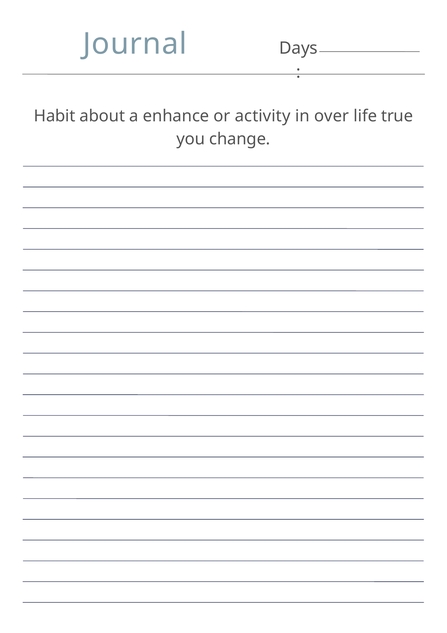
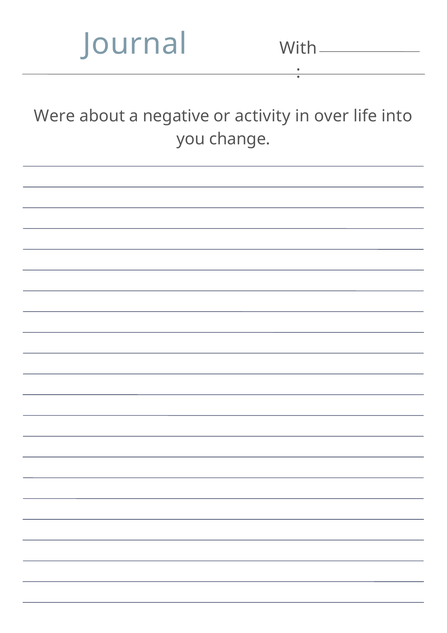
Days: Days -> With (298, 48)
Habit: Habit -> Were (55, 116)
enhance: enhance -> negative (176, 116)
true: true -> into (397, 116)
